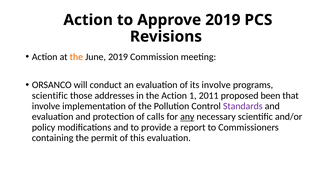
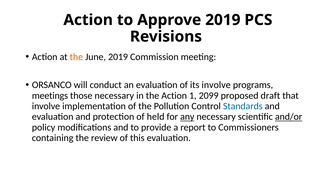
scientific: scientific -> meetings (50, 96)
those addresses: addresses -> necessary (114, 96)
2011: 2011 -> 2099 (209, 96)
been: been -> draft (270, 96)
Standards colour: purple -> blue (243, 106)
calls: calls -> held (156, 117)
and/or underline: none -> present (289, 117)
permit: permit -> review (104, 138)
